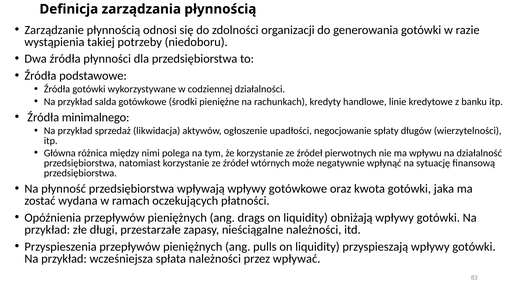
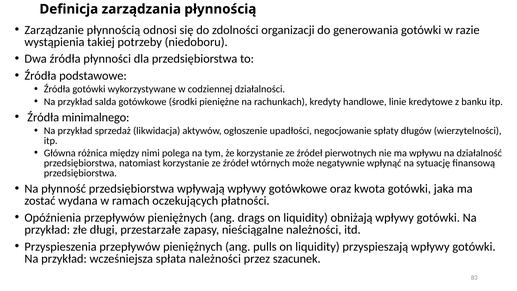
wpływać: wpływać -> szacunek (297, 259)
